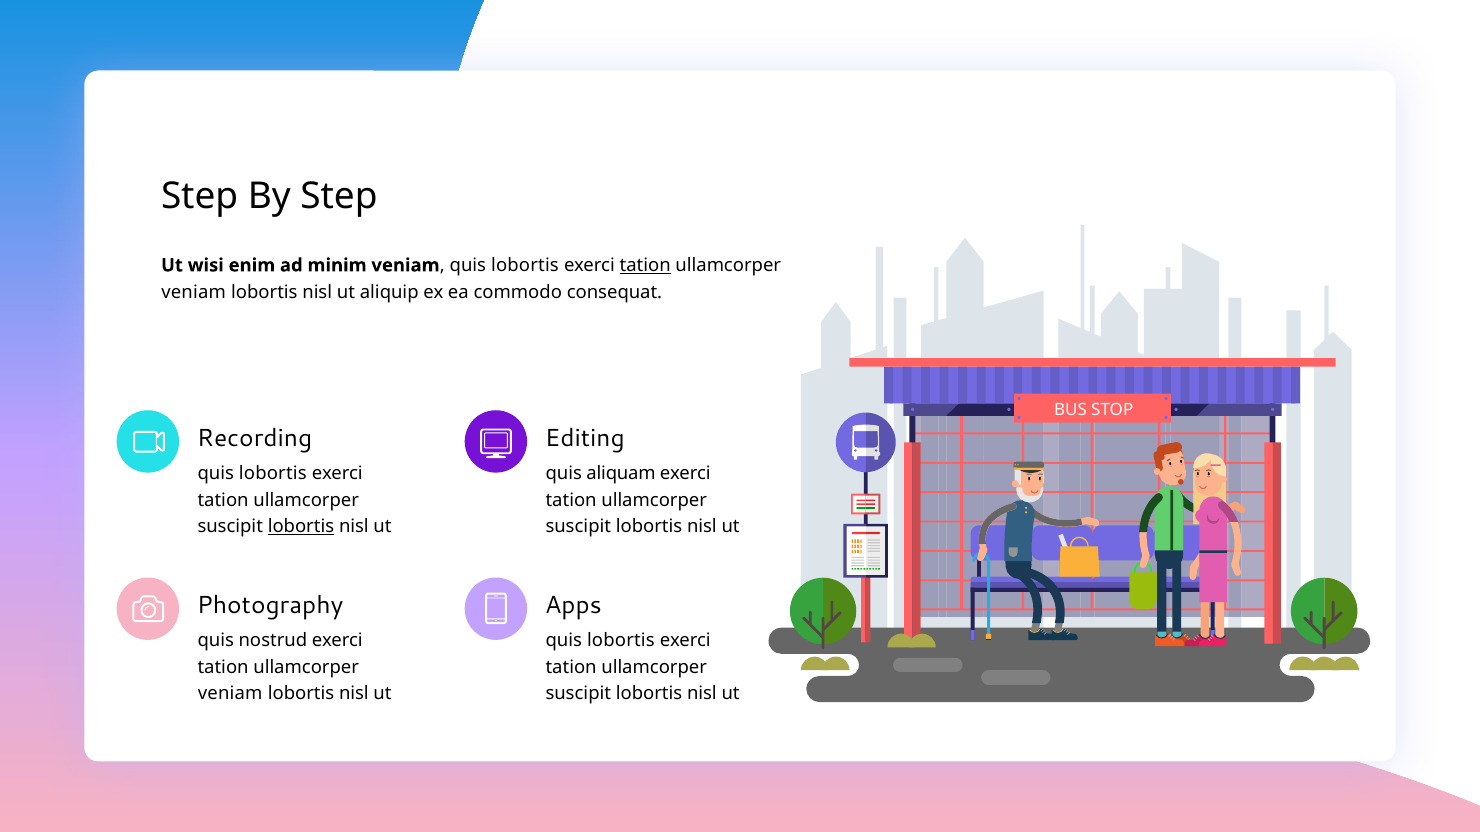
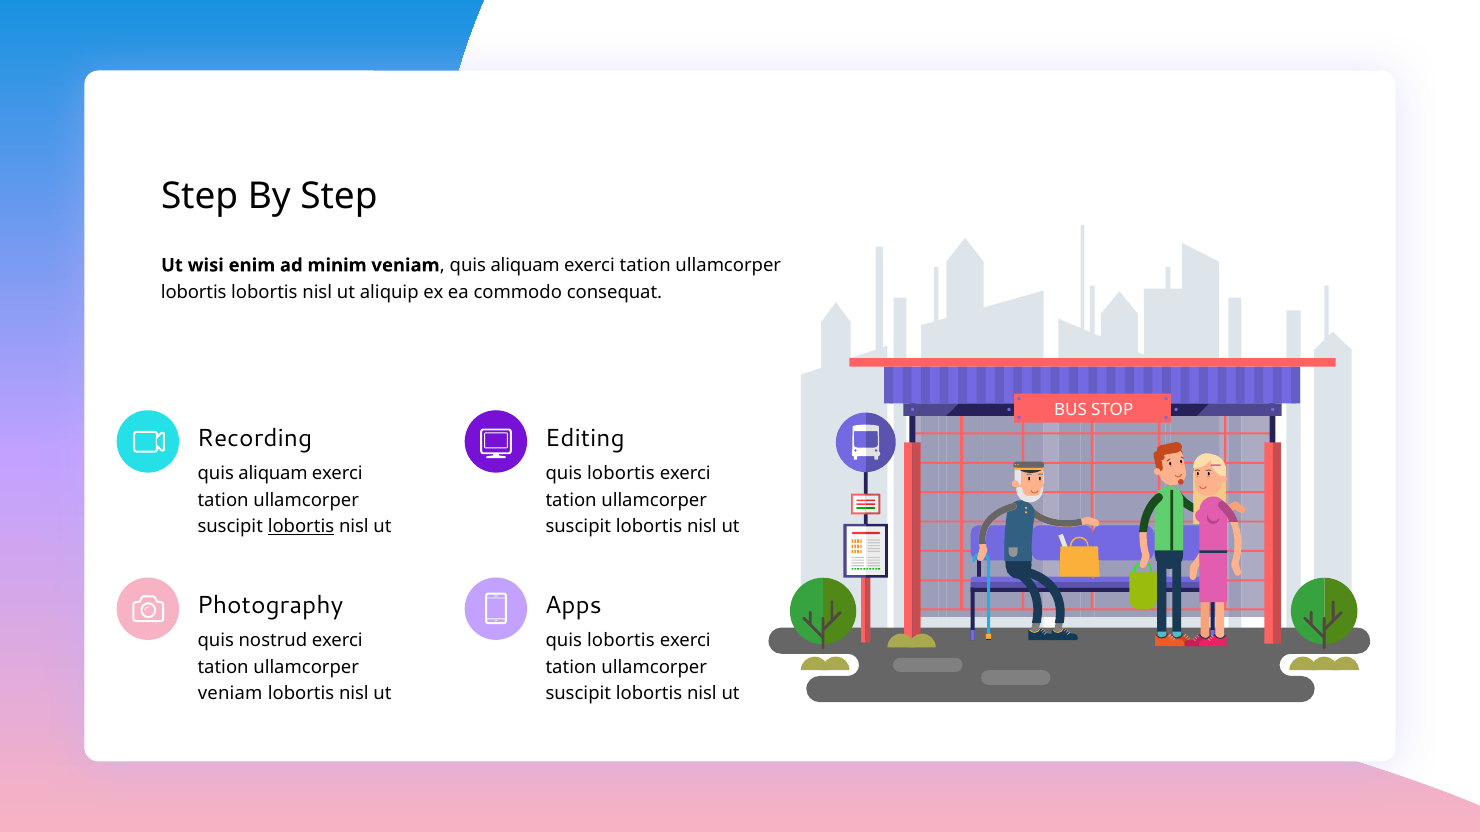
veniam quis lobortis: lobortis -> aliquam (525, 265)
tation underline: present -> none (645, 265)
veniam: veniam -> lobortis (194, 292)
lobortis: lobortis -> aliquam (273, 474)
aliquam: aliquam -> lobortis (621, 474)
